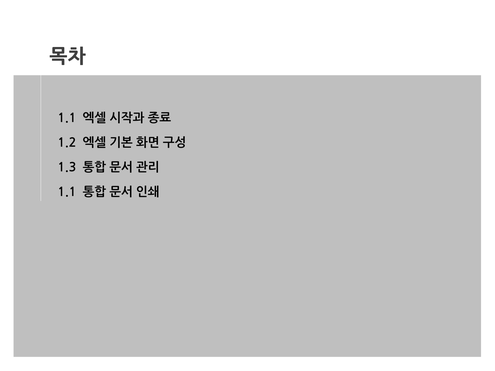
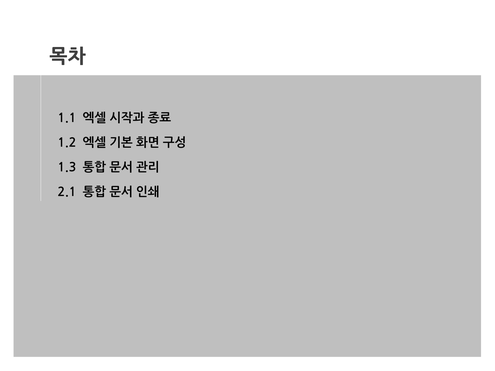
1.1: 1.1 -> 2.1 (67, 192)
